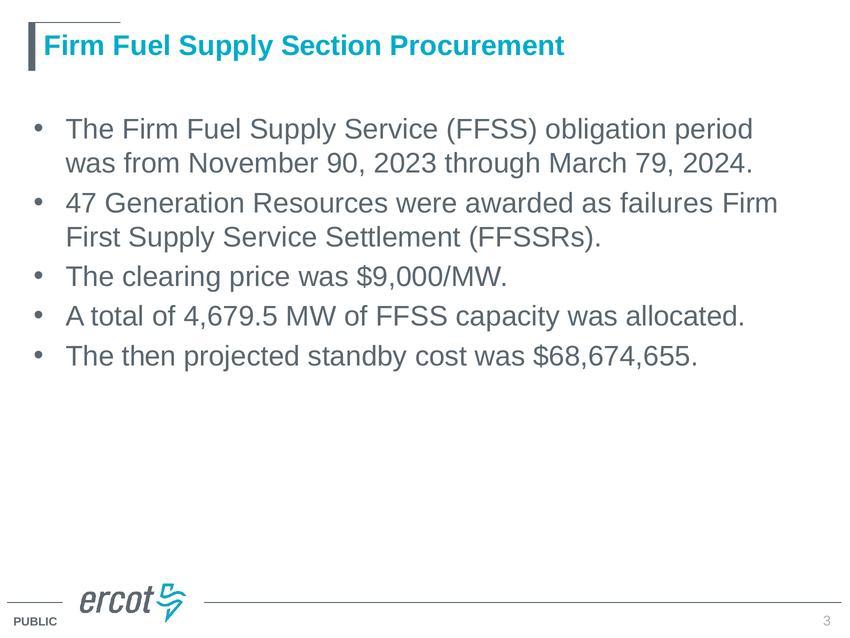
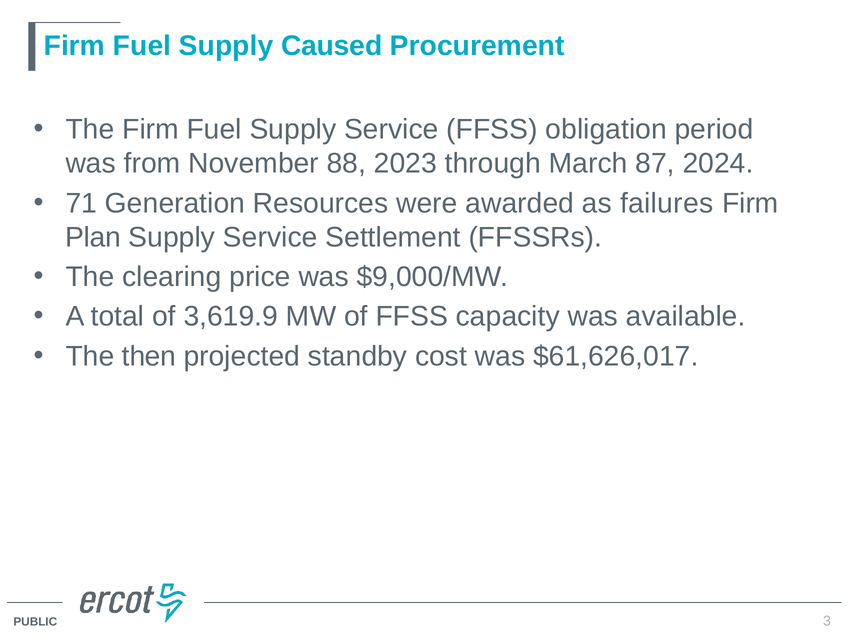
Section: Section -> Caused (332, 46)
90: 90 -> 88 (346, 163)
79: 79 -> 87 (655, 163)
47: 47 -> 71 (81, 203)
First: First -> Plan (93, 237)
4,679.5: 4,679.5 -> 3,619.9 (231, 316)
allocated: allocated -> available (686, 316)
$68,674,655: $68,674,655 -> $61,626,017 (616, 356)
